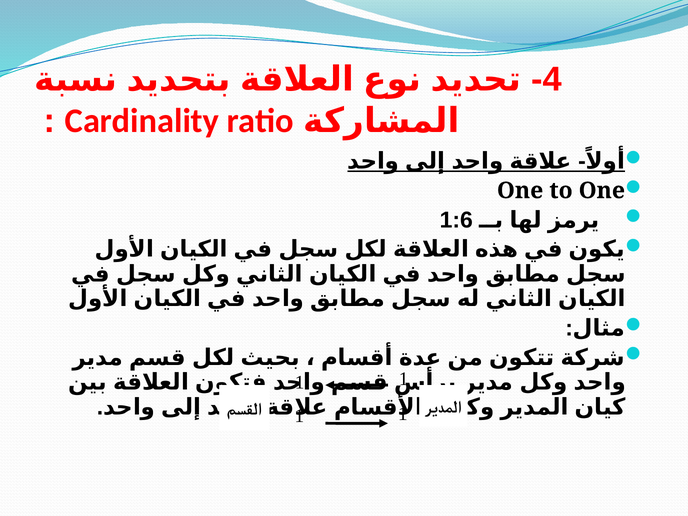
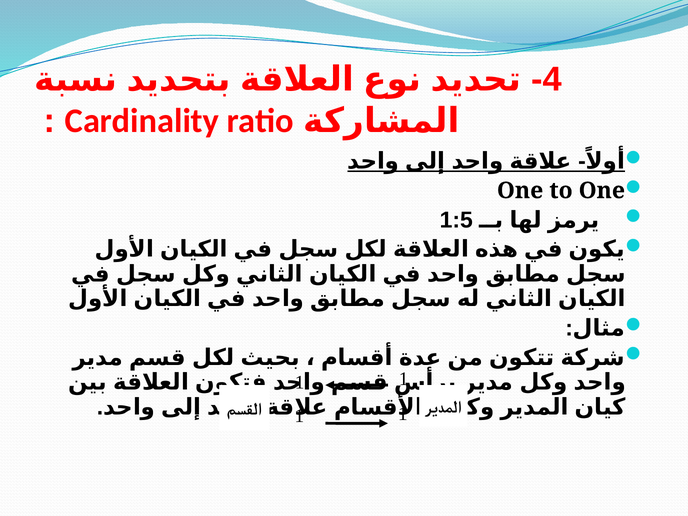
1:6: 1:6 -> 1:5 (456, 220)
